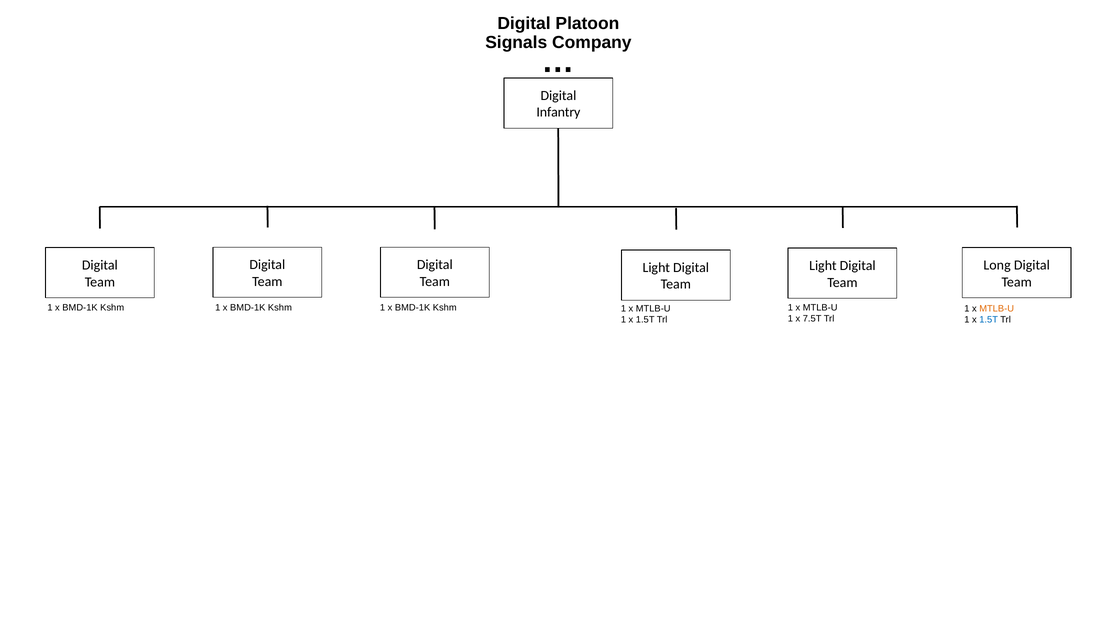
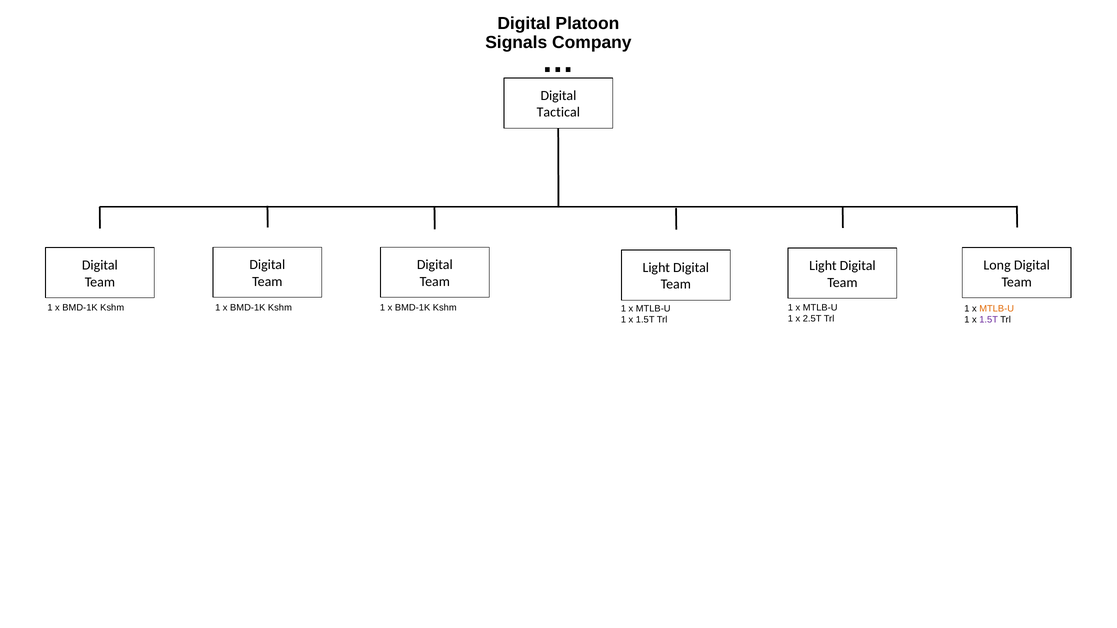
Infantry: Infantry -> Tactical (558, 112)
7.5T: 7.5T -> 2.5T (812, 319)
1.5T colour: blue -> purple (989, 320)
